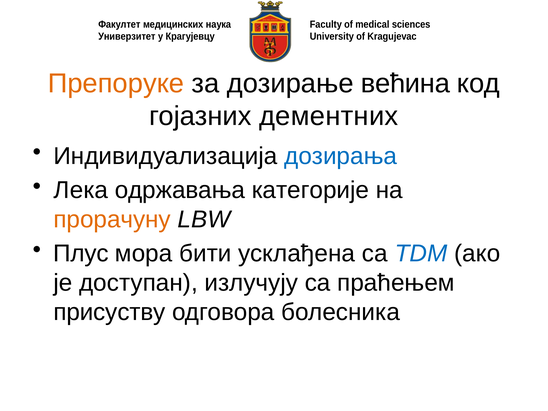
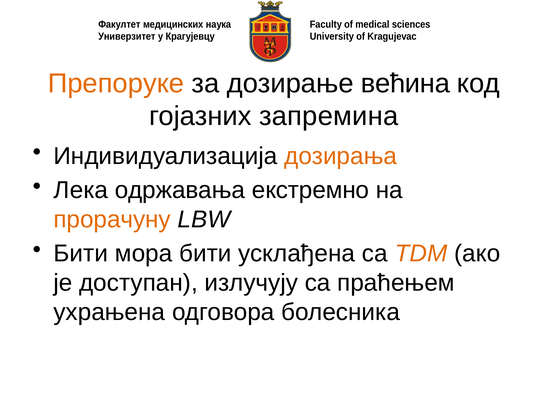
дементних: дементних -> запремина (329, 116)
дозирања colour: blue -> orange (341, 156)
категорије: категорије -> екстремно (311, 190)
Плус: Плус -> Бити (81, 254)
TDM colour: blue -> orange (421, 254)
присуству: присуству -> ухрањена (109, 312)
